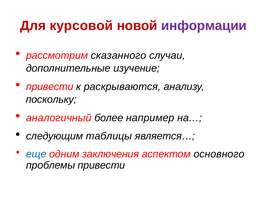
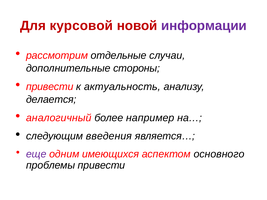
сказанного: сказанного -> отдельные (119, 55)
изучение: изучение -> стороны (137, 68)
раскрываются: раскрываются -> актуальность (122, 87)
поскольку: поскольку -> делается (51, 100)
таблицы: таблицы -> введения (109, 136)
еще colour: blue -> purple (36, 154)
заключения: заключения -> имеющихся (111, 154)
